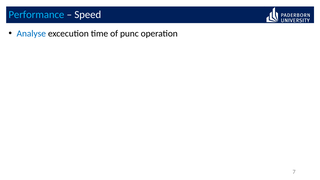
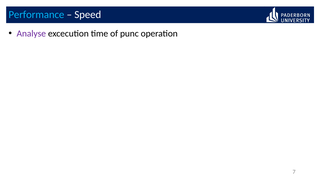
Analyse colour: blue -> purple (31, 34)
